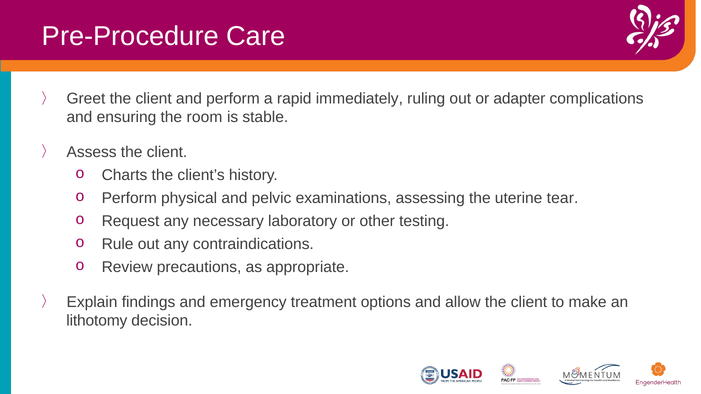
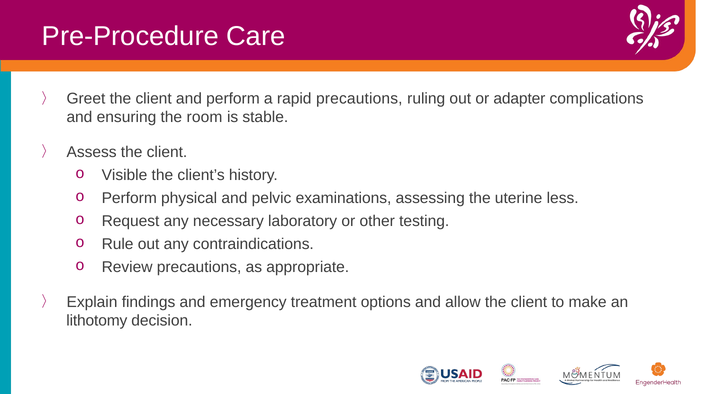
rapid immediately: immediately -> precautions (359, 99)
Charts: Charts -> Visible (124, 175)
tear: tear -> less (563, 198)
